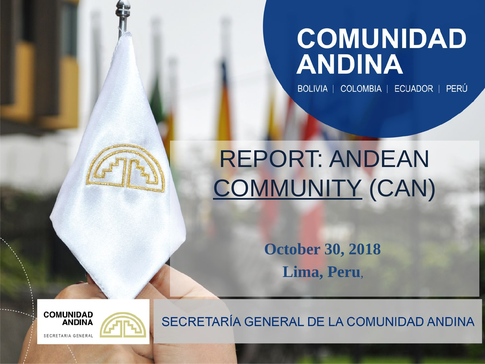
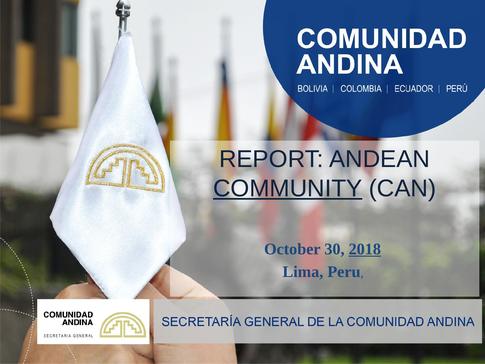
2018 underline: none -> present (365, 249)
